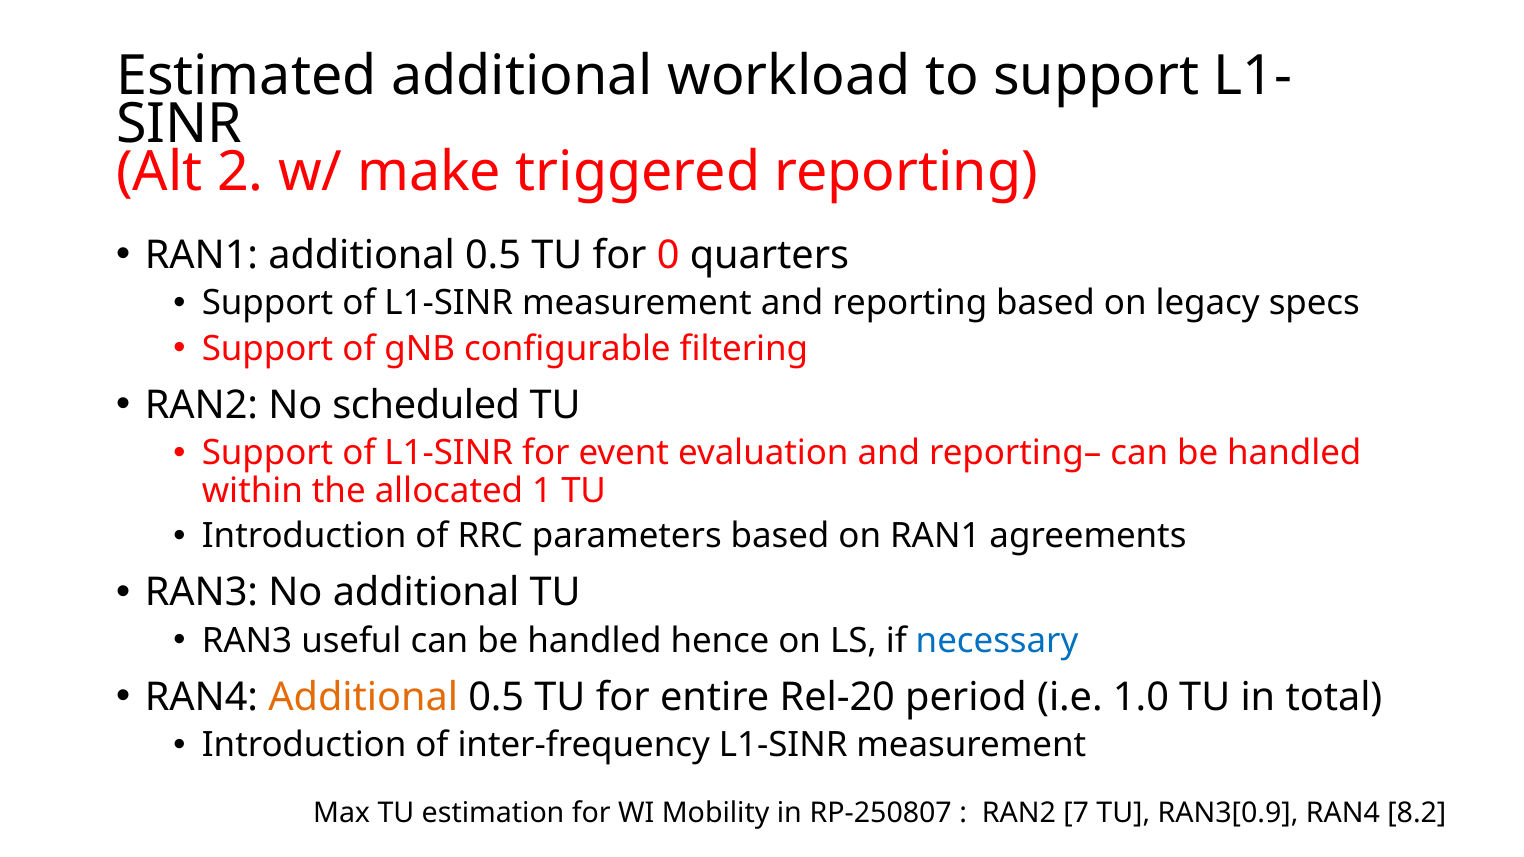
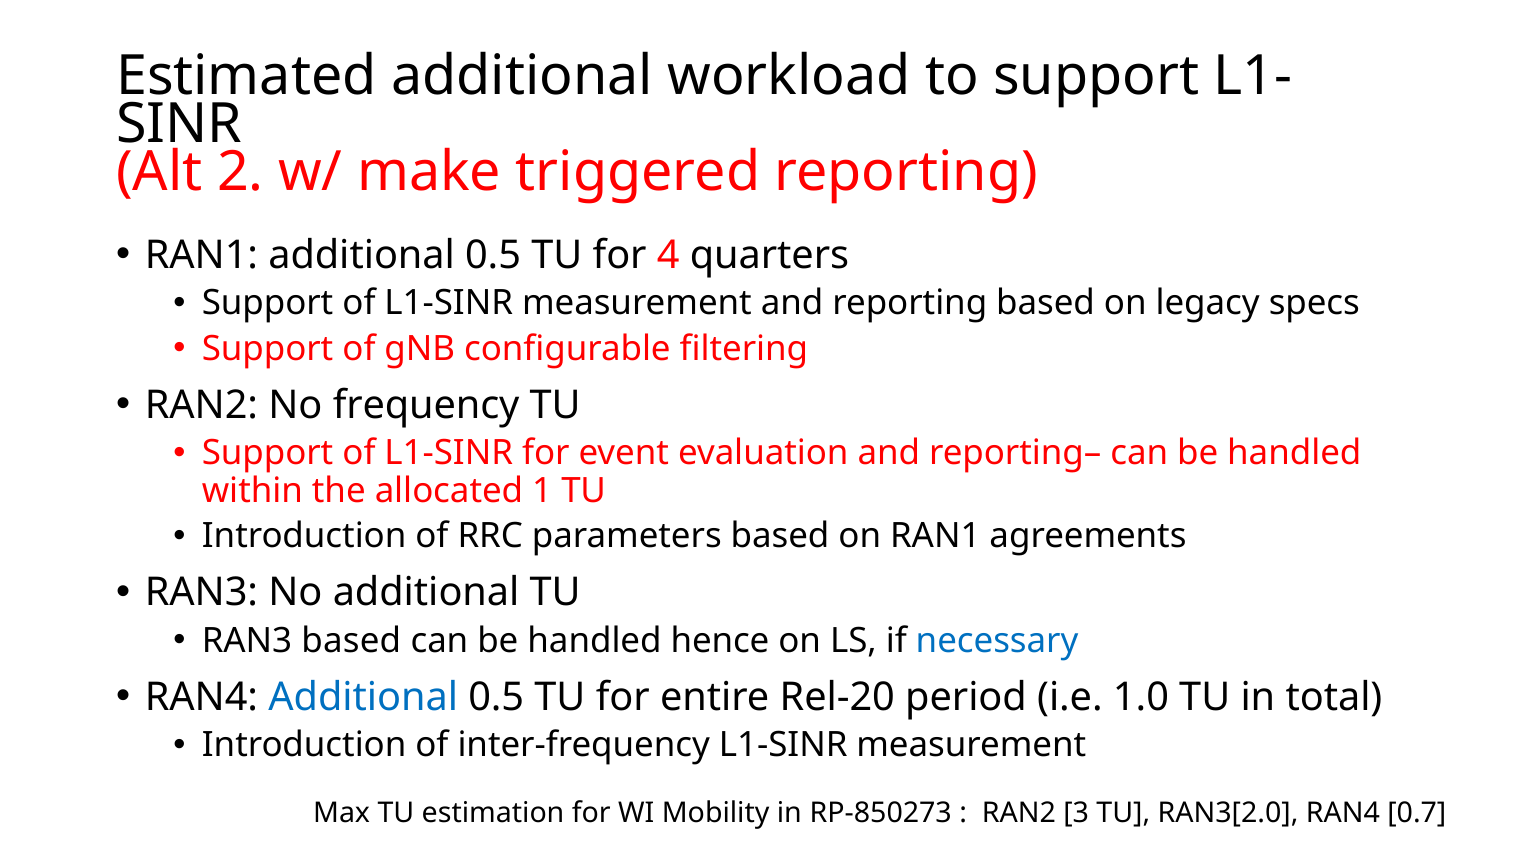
0: 0 -> 4 (668, 255)
scheduled: scheduled -> frequency (426, 405)
RAN3 useful: useful -> based (351, 641)
Additional colour: orange -> blue (363, 697)
RP-250807: RP-250807 -> RP-850273 (881, 814)
7: 7 -> 3 (1076, 814)
RAN3[0.9: RAN3[0.9 -> RAN3[2.0 (1228, 814)
8.2: 8.2 -> 0.7 (1417, 814)
